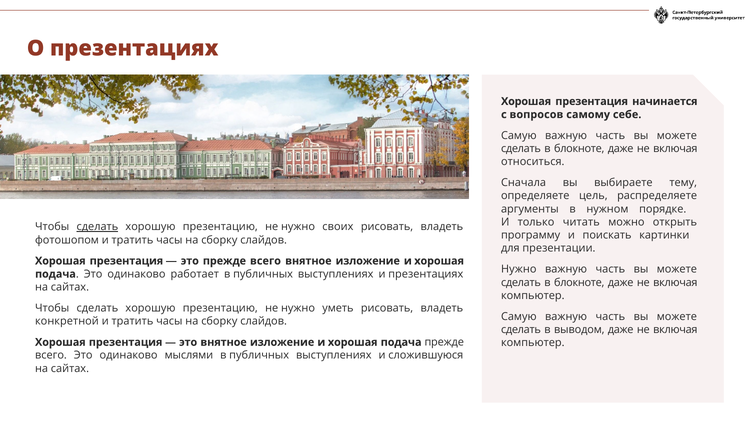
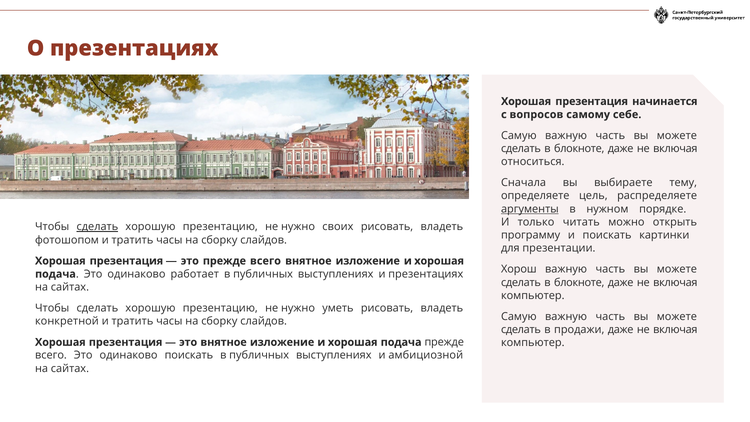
аргументы underline: none -> present (530, 209)
Нужно: Нужно -> Хорош (519, 269)
выводом: выводом -> продажи (579, 330)
одинаково мыслями: мыслями -> поискать (189, 355)
сложившуюся: сложившуюся -> амбициозной (426, 355)
